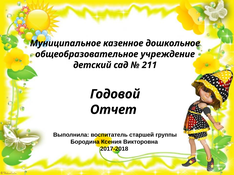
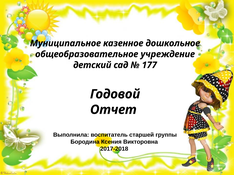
211: 211 -> 177 (149, 65)
